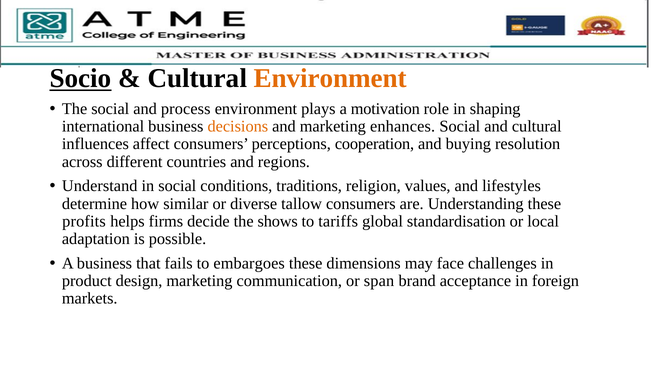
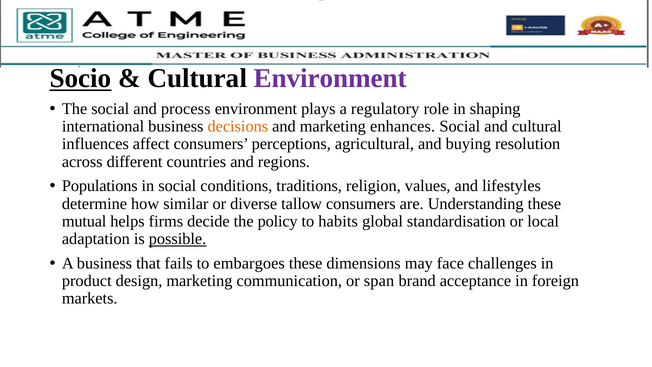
Environment colour: orange -> purple (330, 78)
motivation: motivation -> regulatory (385, 109)
cooperation: cooperation -> agricultural (374, 144)
Understand: Understand -> Populations (100, 186)
profits: profits -> mutual (84, 221)
shows: shows -> policy (278, 221)
tariffs: tariffs -> habits (338, 221)
possible underline: none -> present (178, 239)
